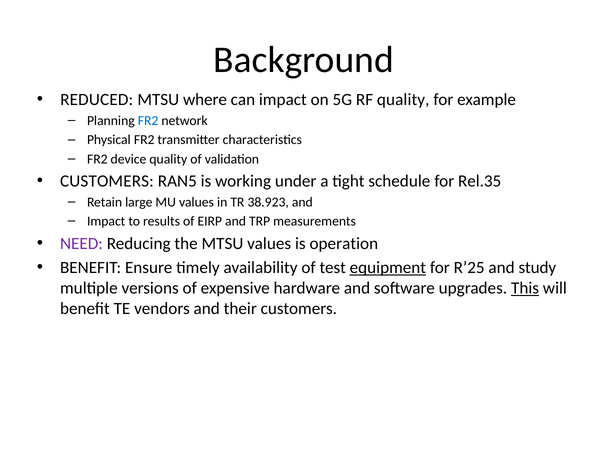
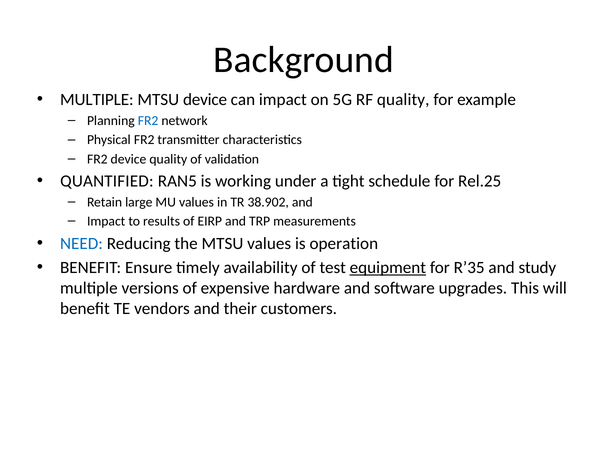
REDUCED: REDUCED -> MULTIPLE (97, 100)
MTSU where: where -> device (205, 100)
CUSTOMERS: CUSTOMERS -> QUANTIFIED (107, 181)
Rel.35: Rel.35 -> Rel.25 (480, 181)
38.923: 38.923 -> 38.902 (268, 202)
NEED colour: purple -> blue (82, 243)
R’25: R’25 -> R’35 (469, 267)
This underline: present -> none (525, 288)
